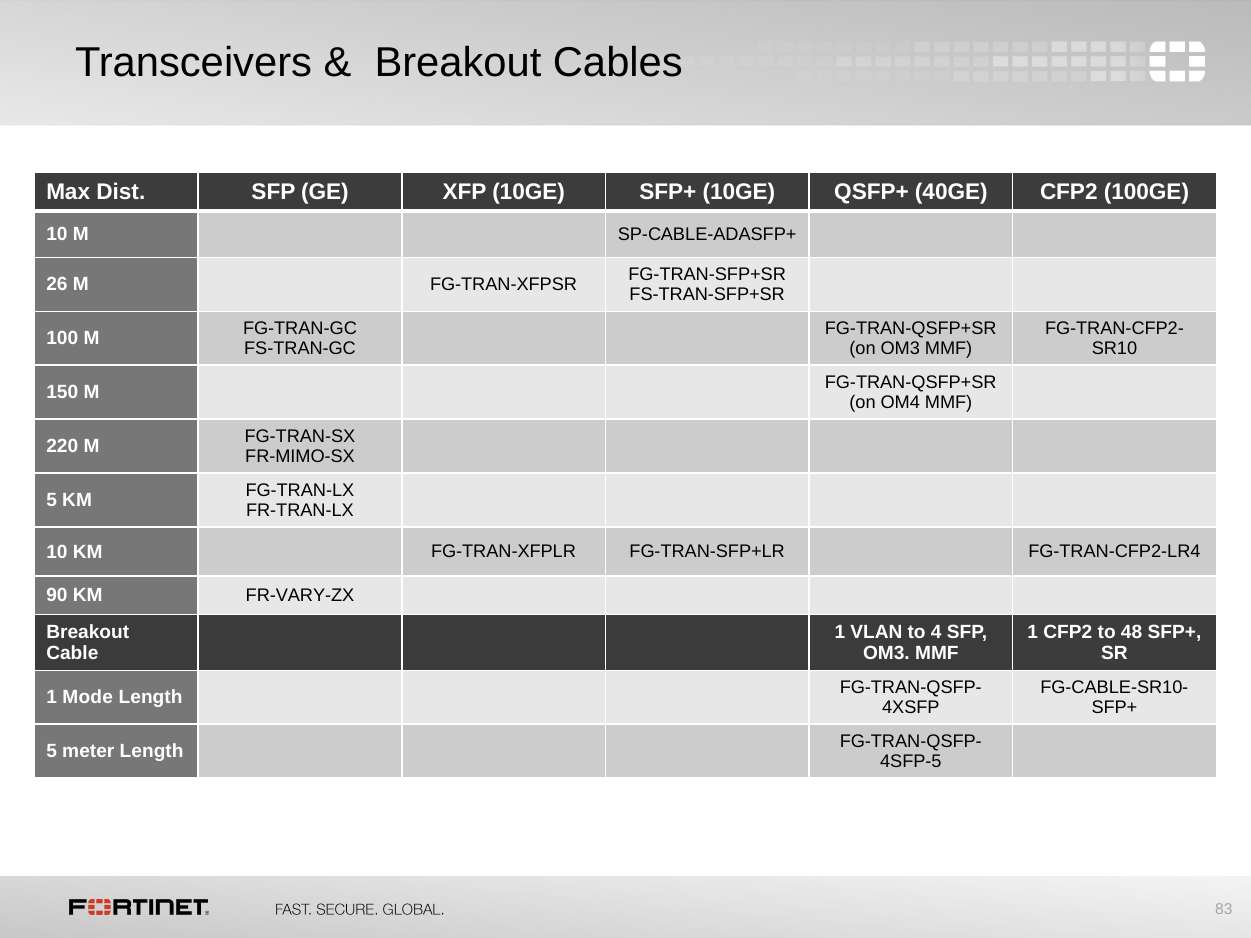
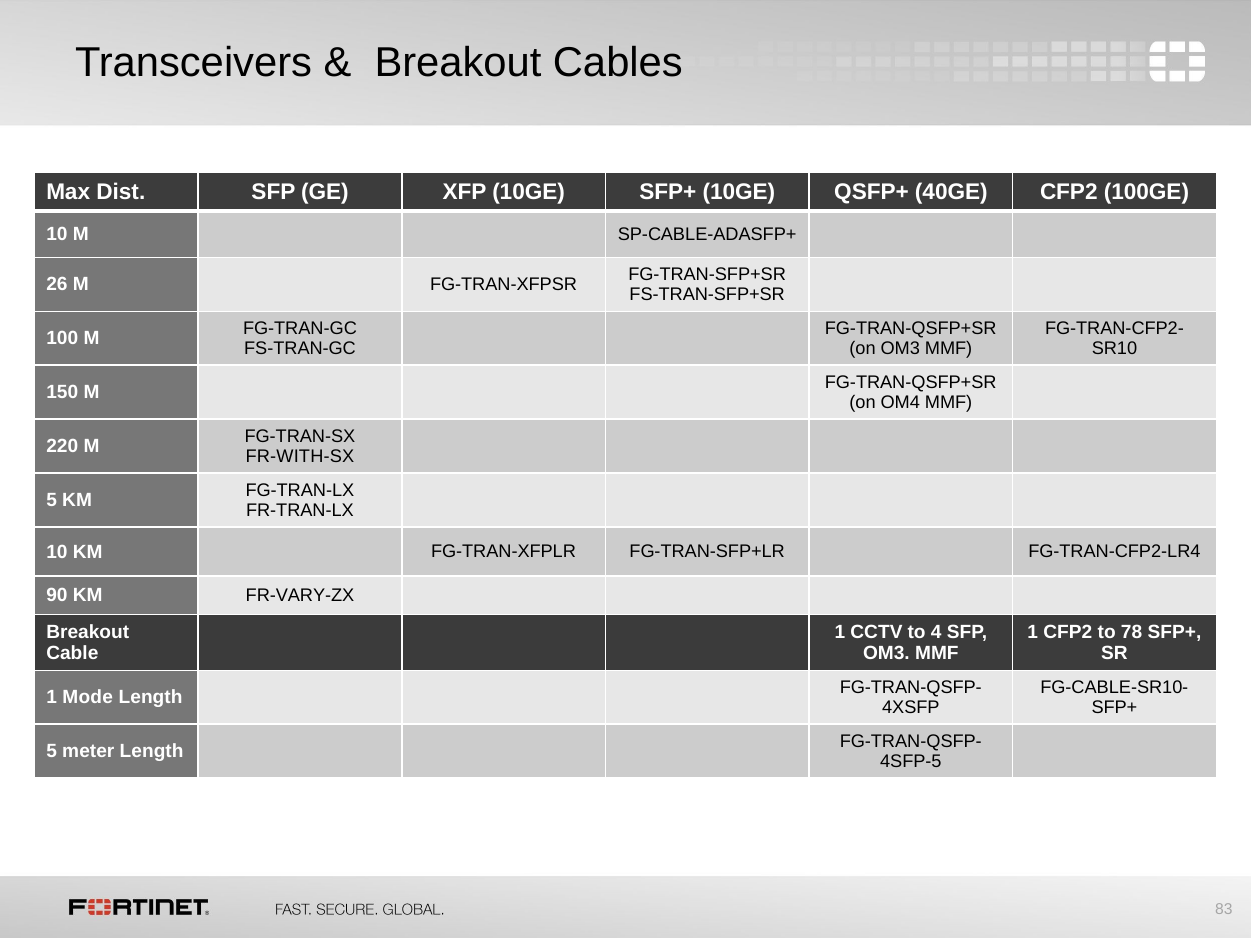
FR-MIMO-SX: FR-MIMO-SX -> FR-WITH-SX (300, 457)
VLAN: VLAN -> CCTV (876, 632)
48: 48 -> 78 (1132, 632)
